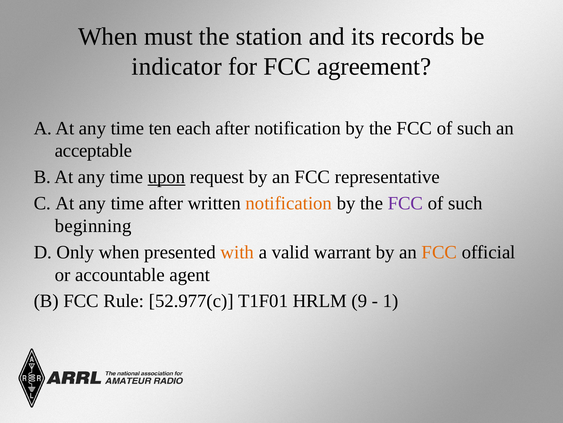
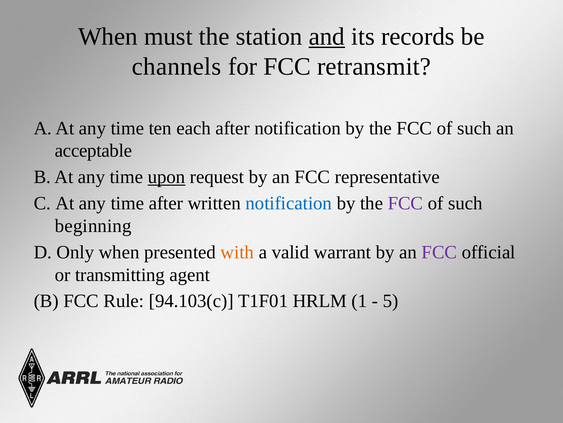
and underline: none -> present (327, 36)
indicator: indicator -> channels (177, 66)
agreement: agreement -> retransmit (374, 66)
notification colour: orange -> blue (289, 203)
FCC colour: orange -> purple (439, 252)
accountable: accountable -> transmitting (120, 274)
52.977(c: 52.977(c -> 94.103(c (191, 301)
9: 9 -> 1 (359, 301)
1: 1 -> 5 (391, 301)
